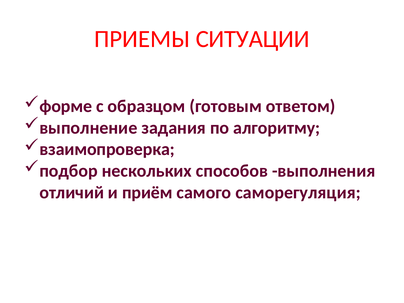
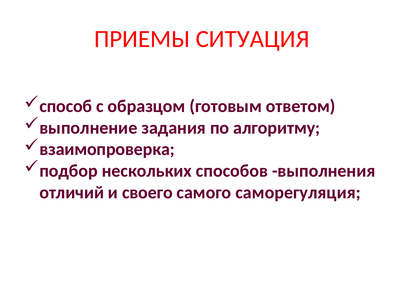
СИТУАЦИИ: СИТУАЦИИ -> СИТУАЦИЯ (253, 39)
форме: форме -> способ (66, 106)
приём: приём -> своего (147, 193)
